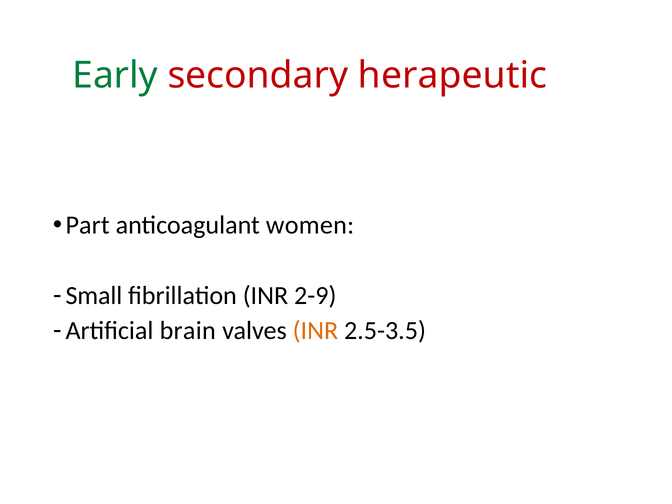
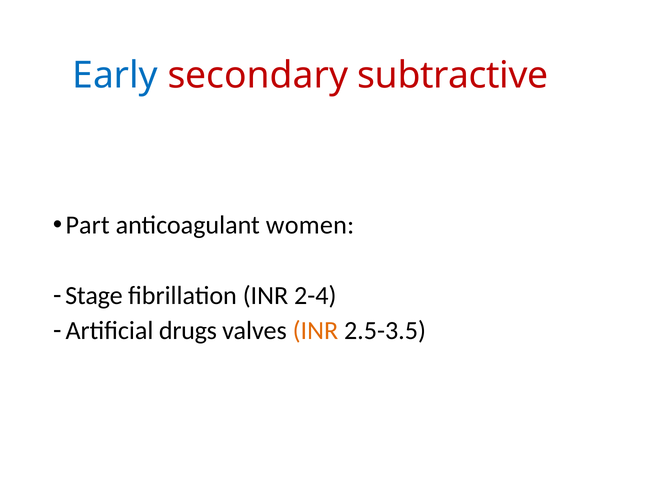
Early colour: green -> blue (115, 75)
herapeutic: herapeutic -> subtractive (453, 75)
Small: Small -> Stage (94, 296)
2-9: 2-9 -> 2-4 (315, 296)
brain: brain -> drugs (188, 331)
